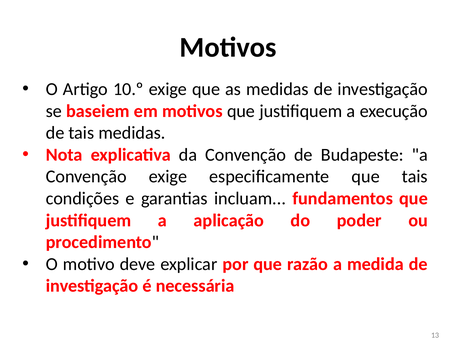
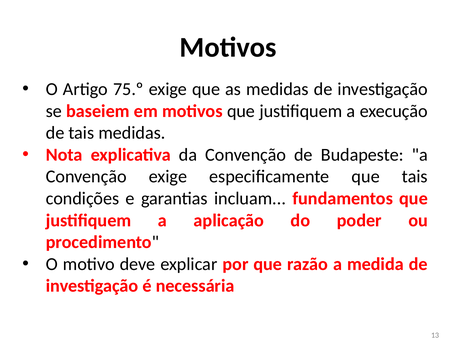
10.º: 10.º -> 75.º (128, 89)
